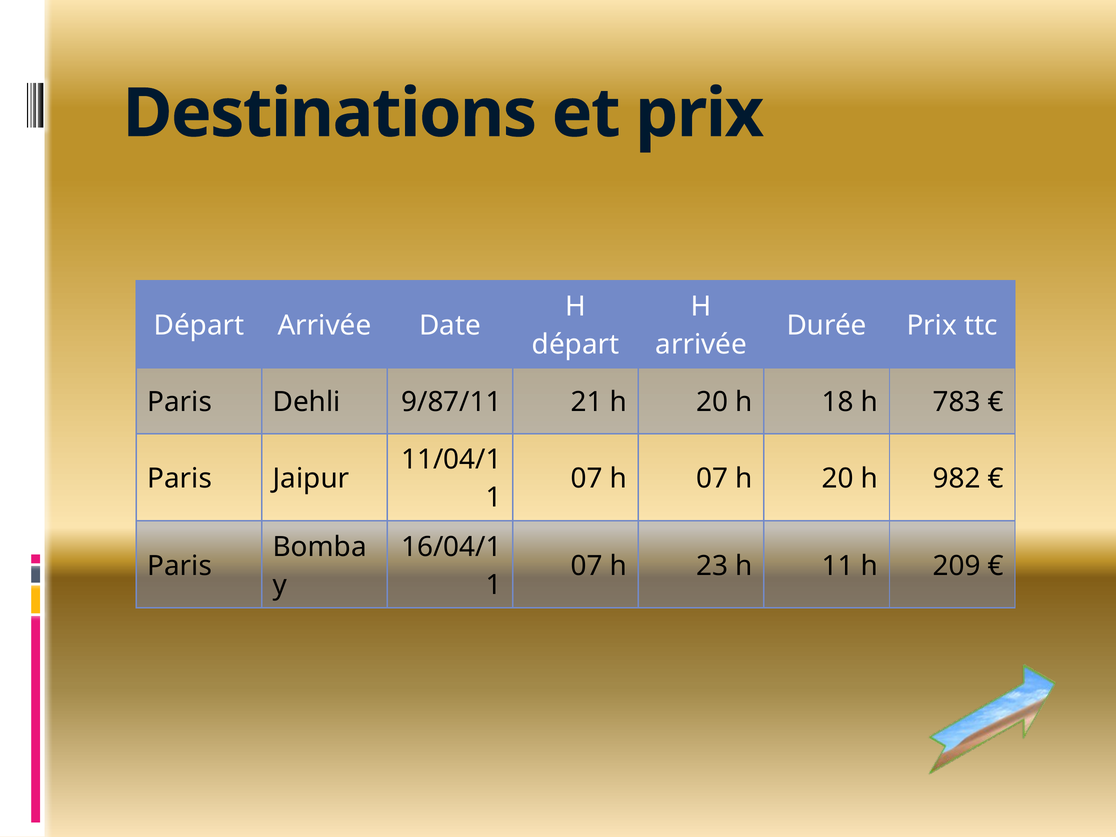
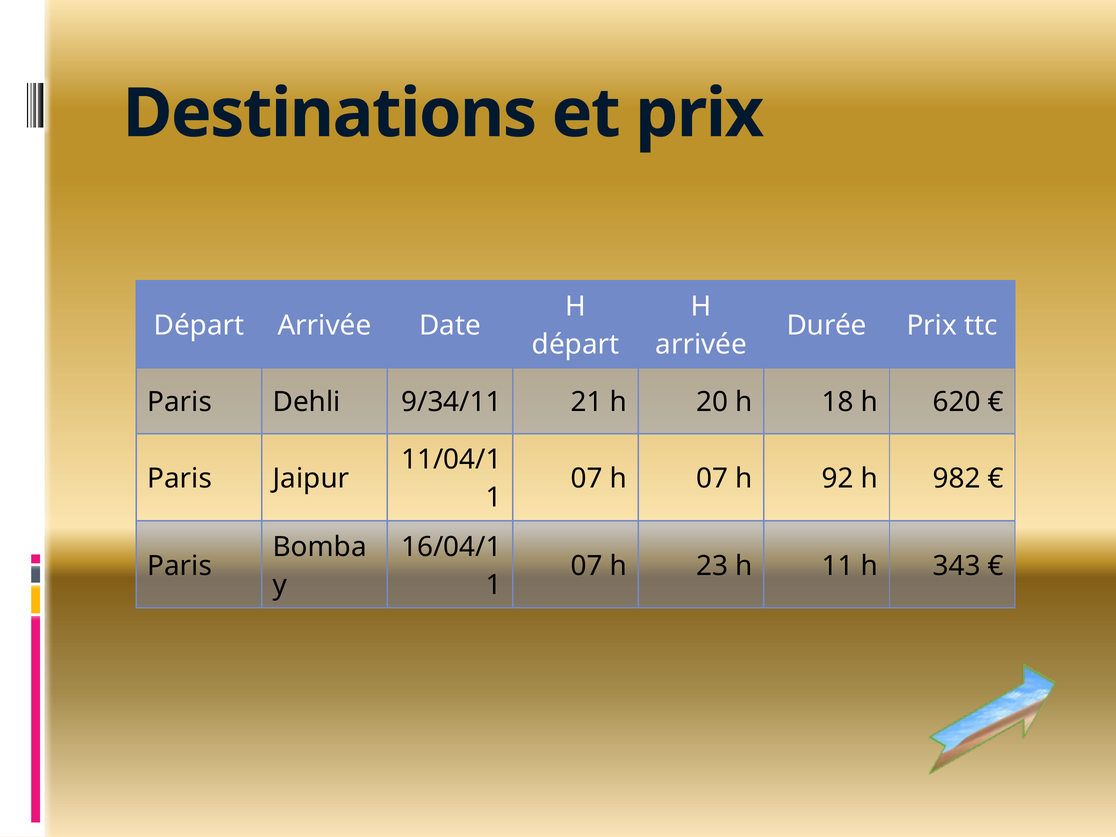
9/87/11: 9/87/11 -> 9/34/11 (451, 402)
783: 783 -> 620 (957, 402)
07 h 20: 20 -> 92 (838, 479)
209: 209 -> 343 (957, 566)
